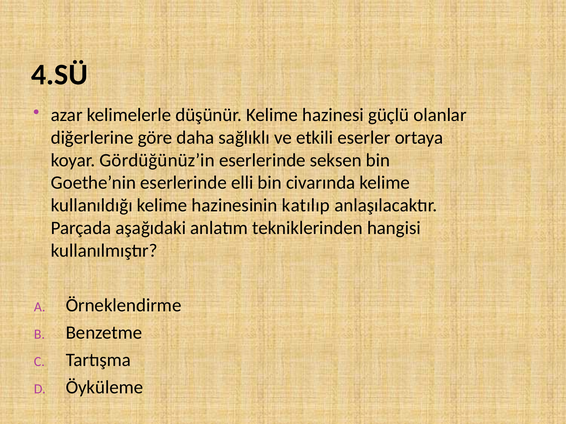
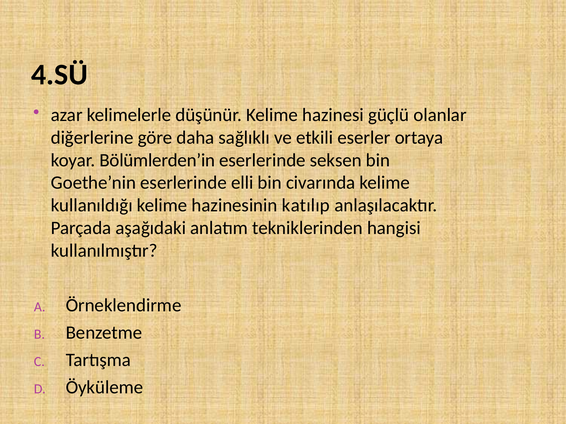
Gördüğünüz’in: Gördüğünüz’in -> Bölümlerden’in (157, 160)
